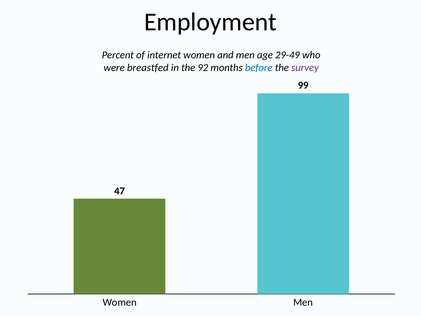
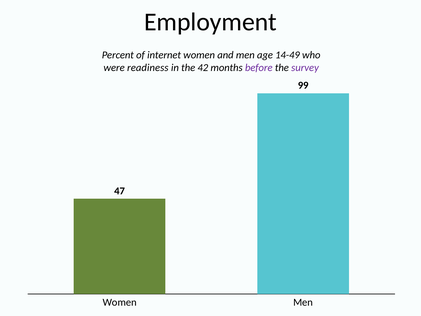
29-49: 29-49 -> 14-49 (288, 55)
breastfed: breastfed -> readiness (148, 68)
92: 92 -> 42 (203, 68)
before colour: blue -> purple (259, 68)
